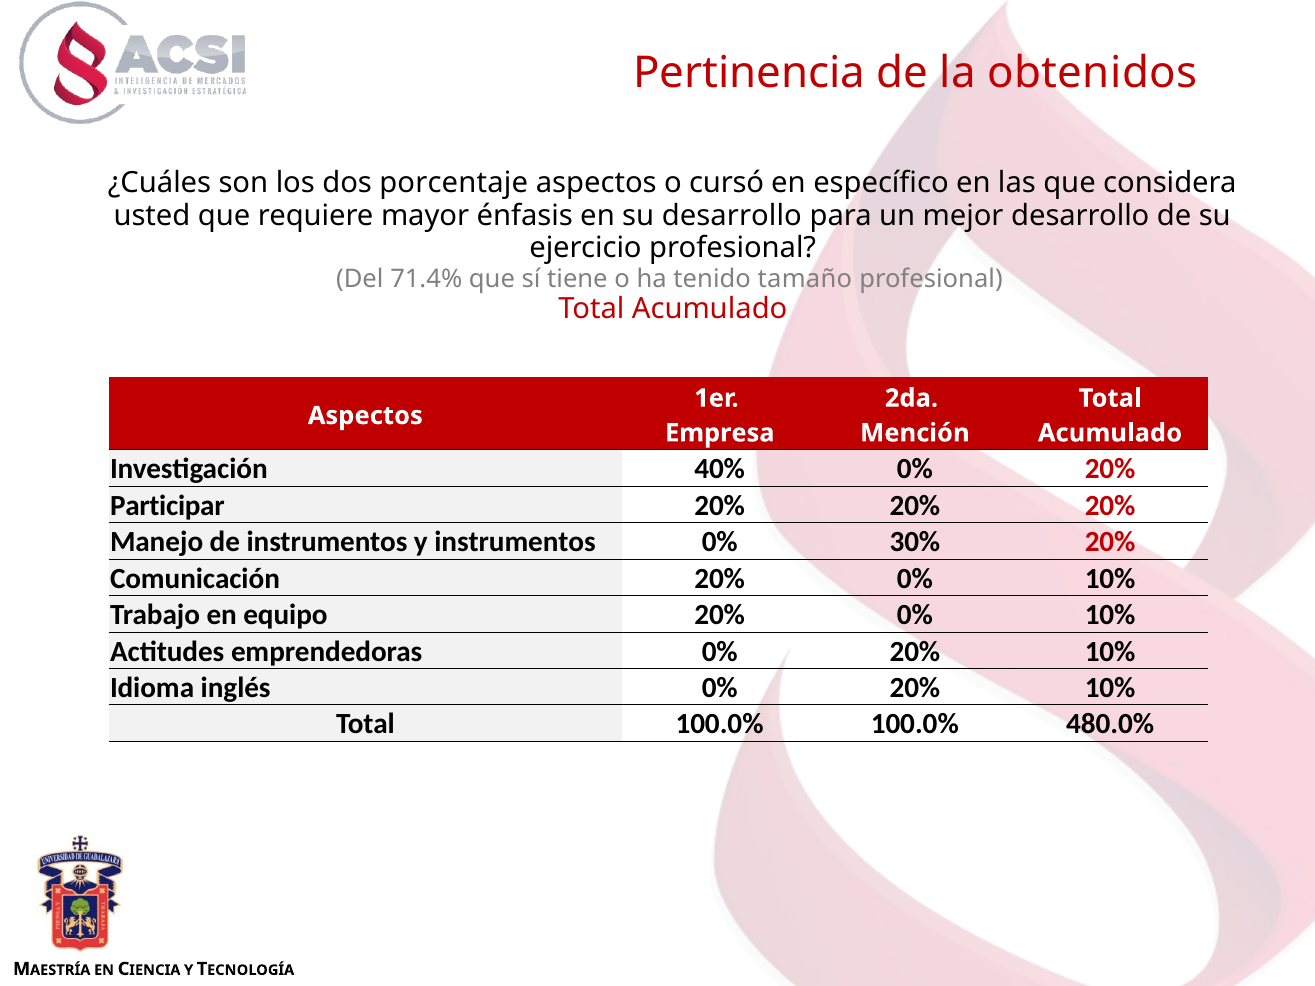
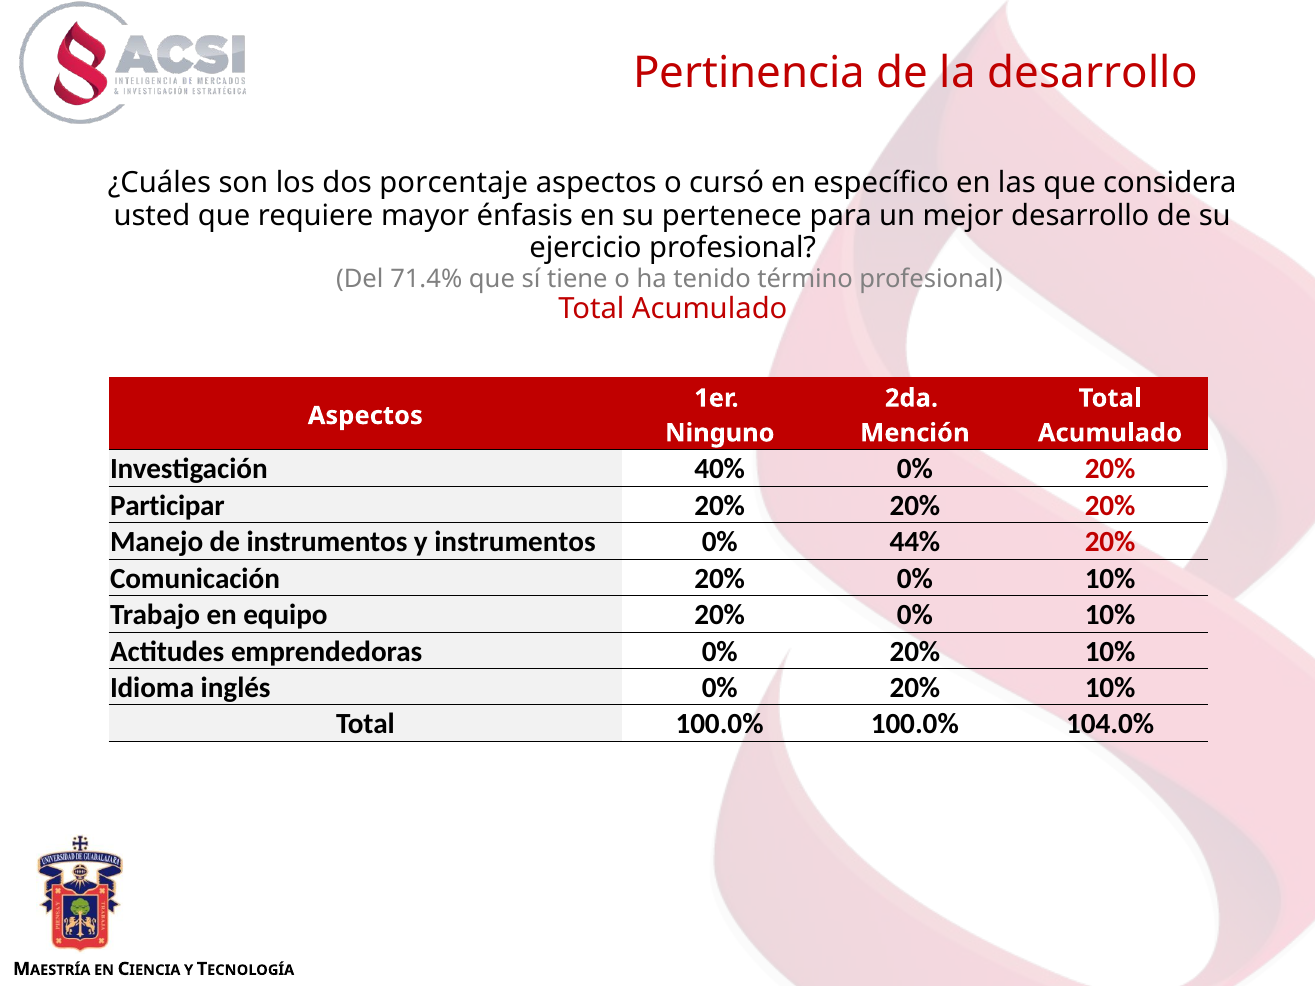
la obtenidos: obtenidos -> desarrollo (1093, 73)
su desarrollo: desarrollo -> pertenece (732, 216)
tamaño: tamaño -> término (805, 279)
Empresa: Empresa -> Ninguno (720, 433)
30%: 30% -> 44% (915, 542)
480.0%: 480.0% -> 104.0% (1110, 724)
